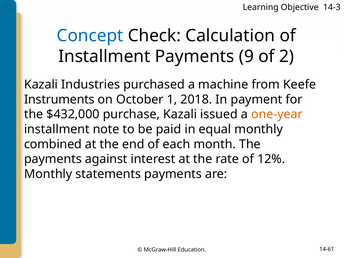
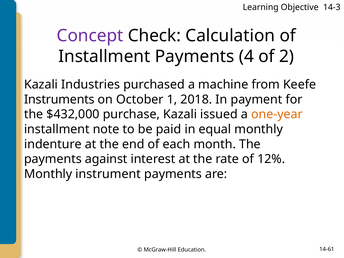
Concept colour: blue -> purple (90, 36)
9: 9 -> 4 (246, 56)
combined: combined -> indenture (53, 144)
statements: statements -> instrument (108, 174)
